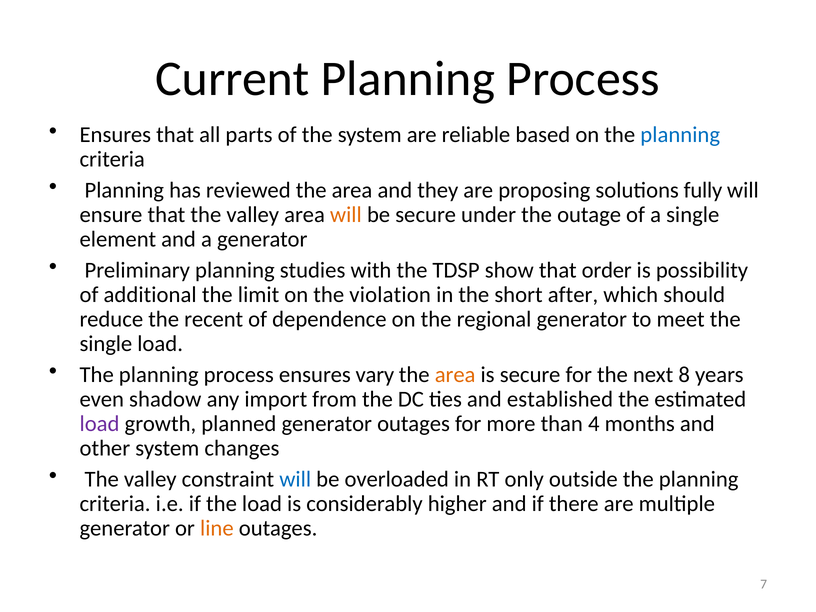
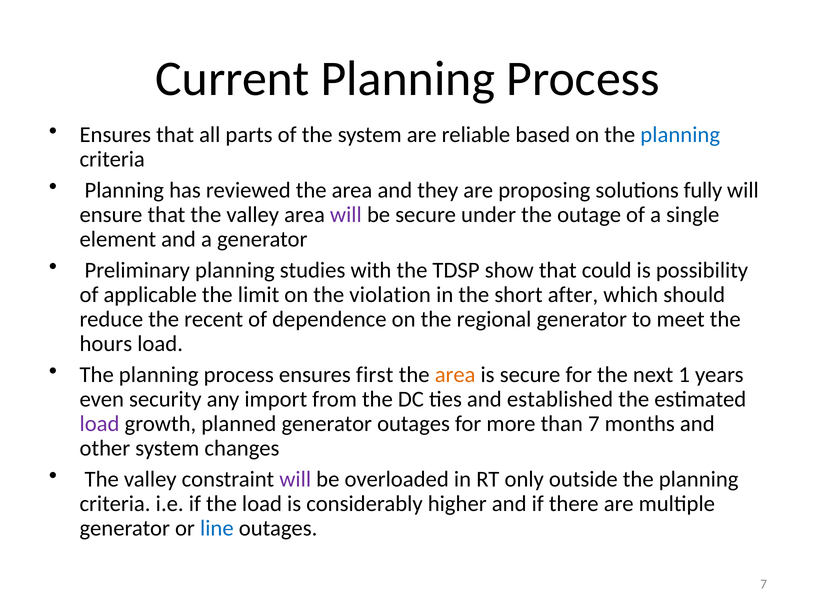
will colour: orange -> purple (346, 215)
order: order -> could (607, 270)
additional: additional -> applicable (150, 295)
single: single -> hours (106, 344)
vary: vary -> first (375, 375)
8: 8 -> 1 (684, 375)
shadow: shadow -> security (165, 399)
than 4: 4 -> 7 (594, 424)
will colour: blue -> purple (295, 479)
line colour: orange -> blue (217, 528)
